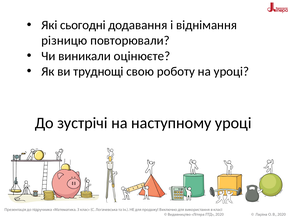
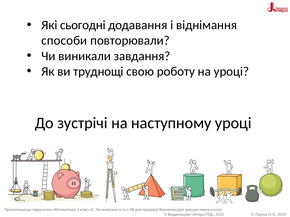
різницю: різницю -> способи (64, 41)
оцінюєте: оцінюєте -> завдання (142, 56)
